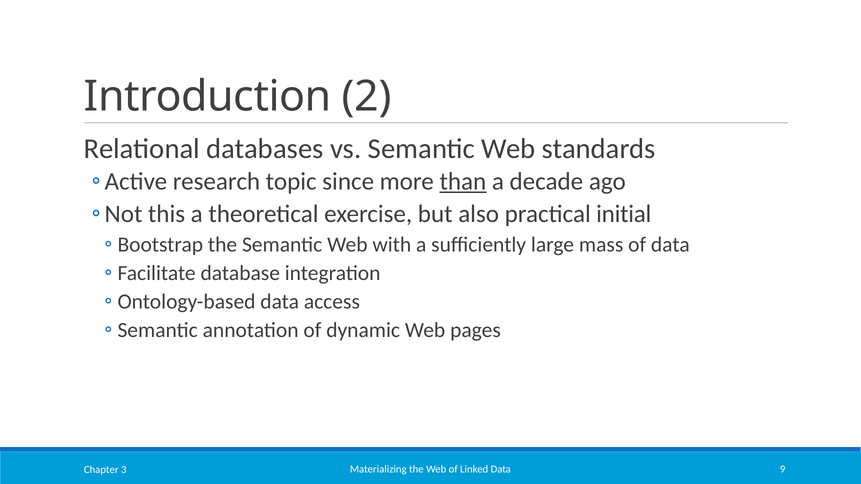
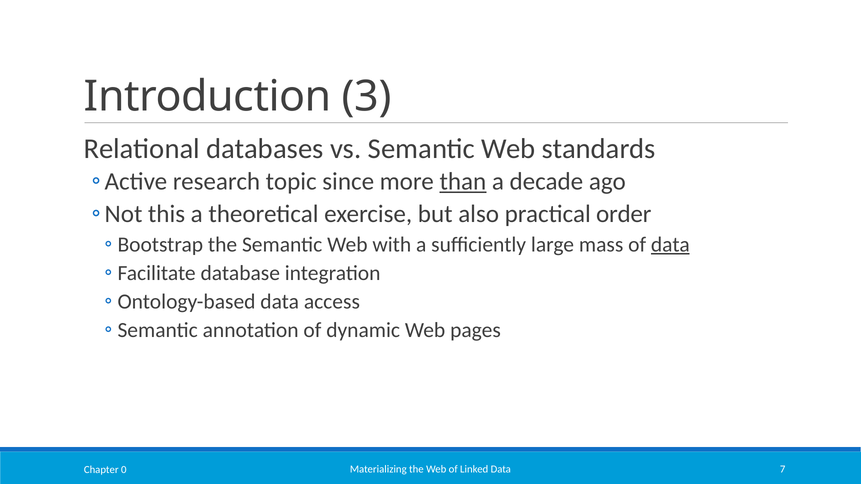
2: 2 -> 3 (367, 96)
initial: initial -> order (624, 214)
data underline: none -> present (670, 245)
9: 9 -> 7 (783, 470)
3: 3 -> 0 (124, 470)
